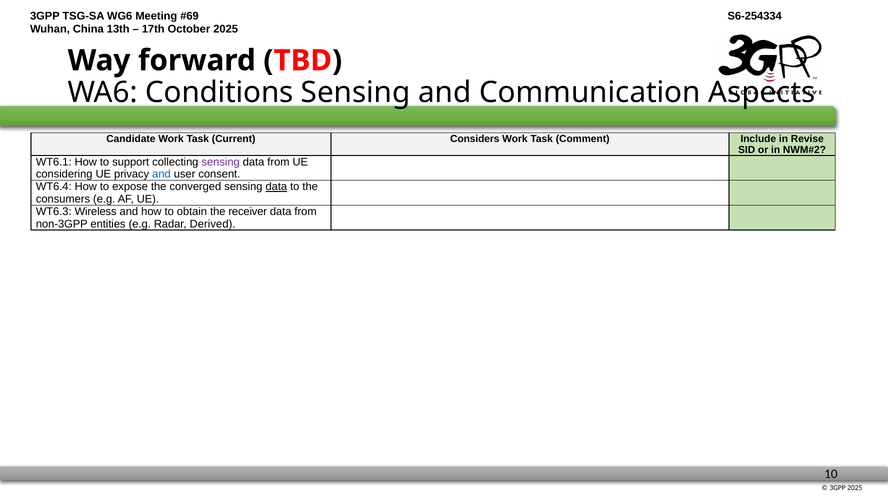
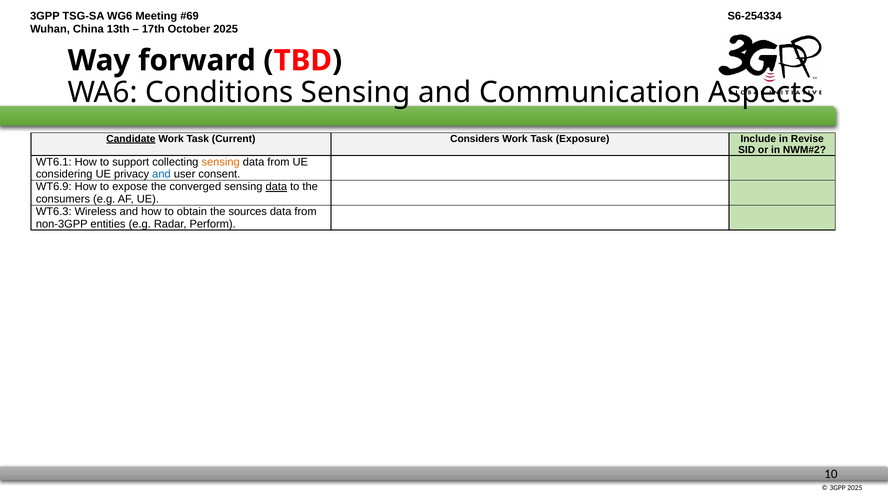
Candidate underline: none -> present (131, 139)
Comment: Comment -> Exposure (583, 139)
sensing colour: purple -> orange (221, 162)
WT6.4: WT6.4 -> WT6.9 (54, 187)
receiver: receiver -> sources (248, 212)
Derived: Derived -> Perform (213, 224)
